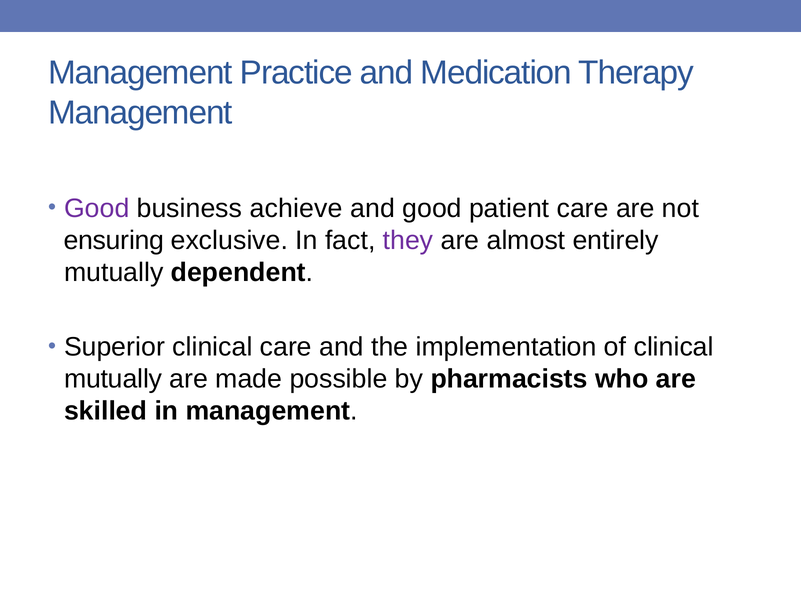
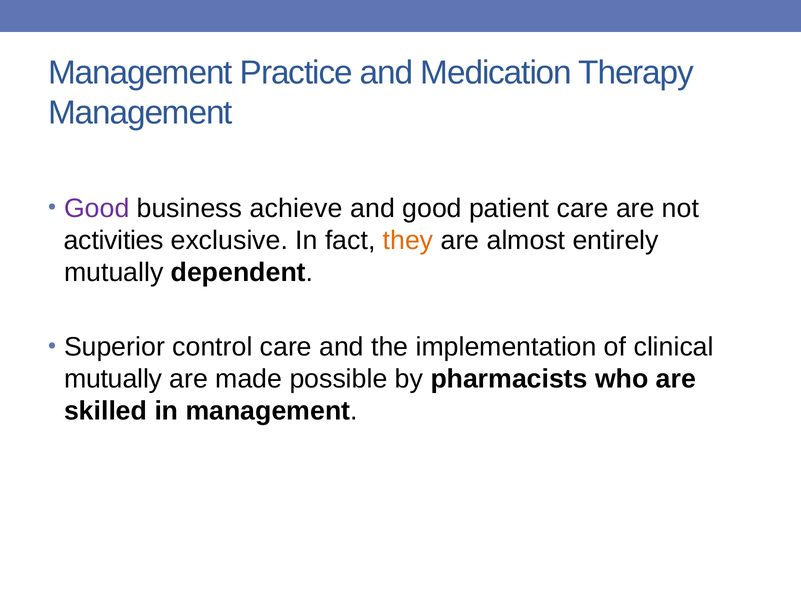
ensuring: ensuring -> activities (114, 241)
they colour: purple -> orange (408, 241)
Superior clinical: clinical -> control (212, 348)
